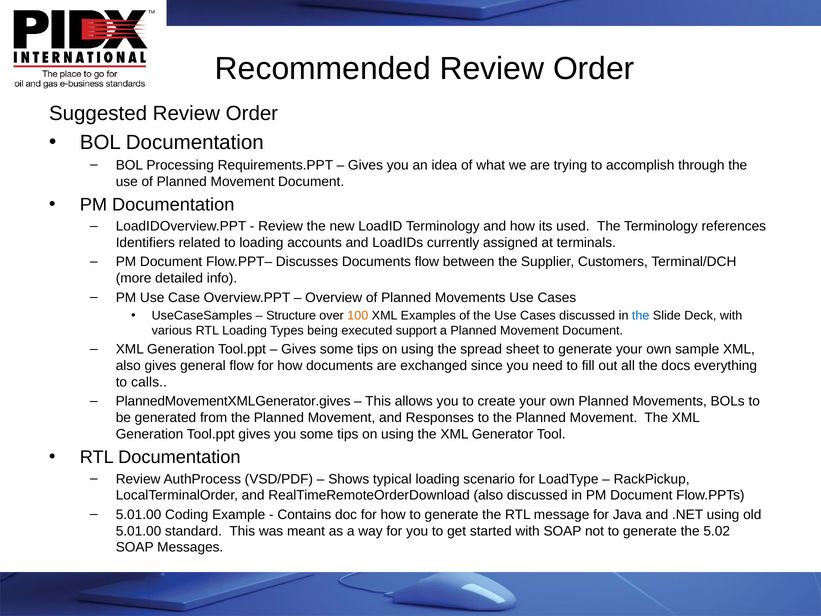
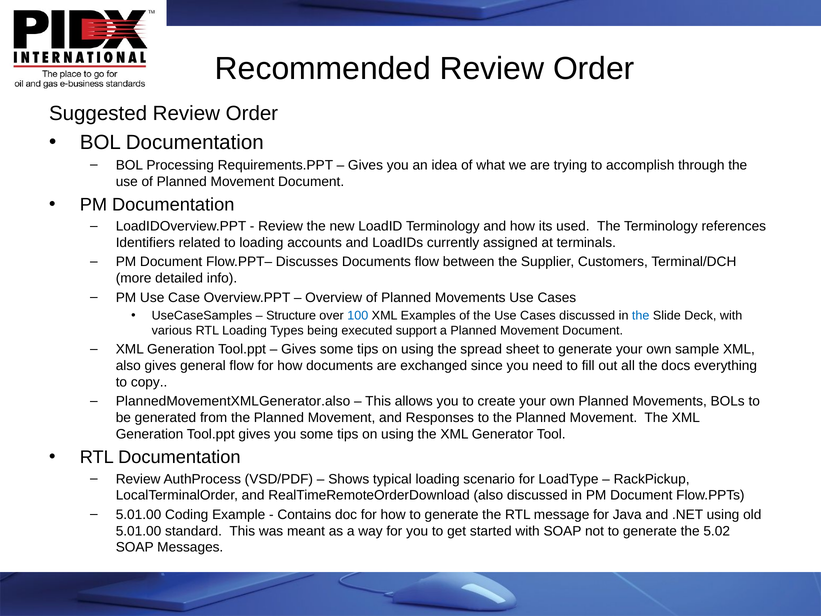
100 colour: orange -> blue (358, 316)
calls: calls -> copy (149, 382)
PlannedMovementXMLGenerator.gives: PlannedMovementXMLGenerator.gives -> PlannedMovementXMLGenerator.also (233, 401)
